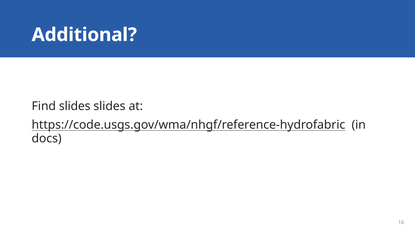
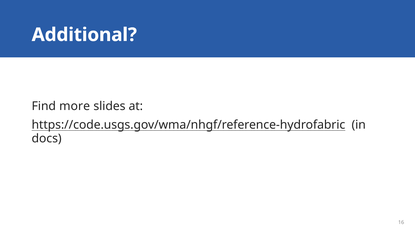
Find slides: slides -> more (75, 106)
